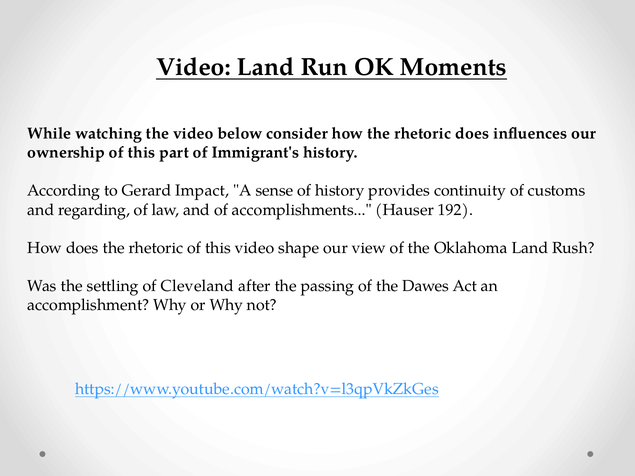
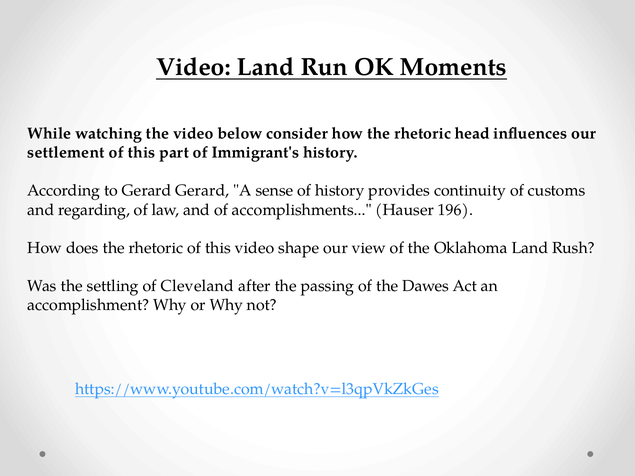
rhetoric does: does -> head (472, 134)
ownership: ownership -> settlement (66, 153)
Gerard Impact: Impact -> Gerard (202, 191)
192: 192 -> 196 (455, 210)
